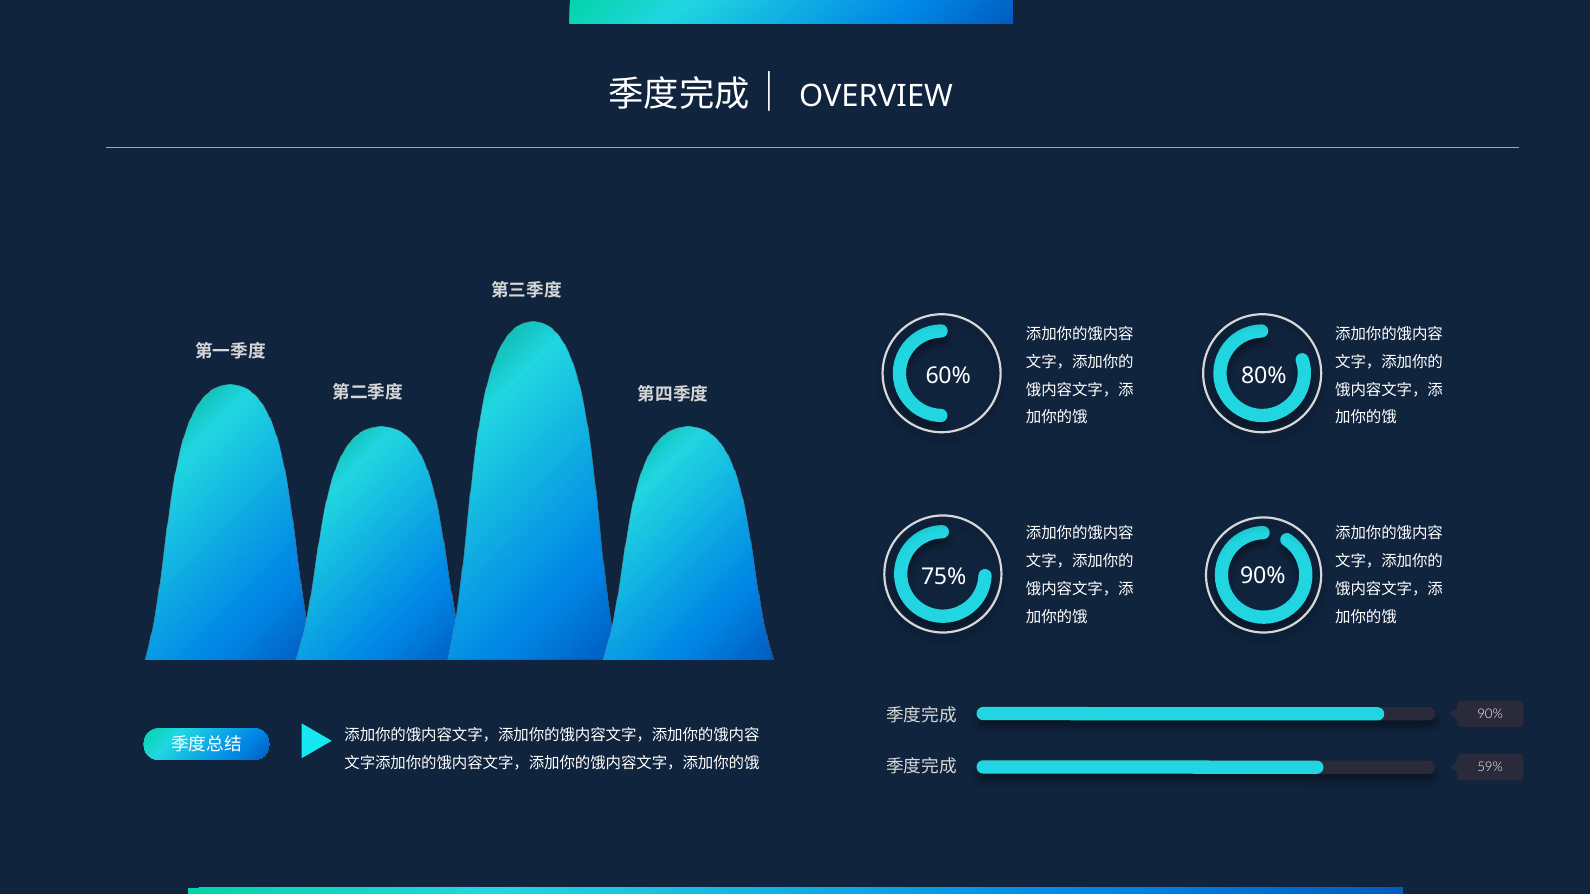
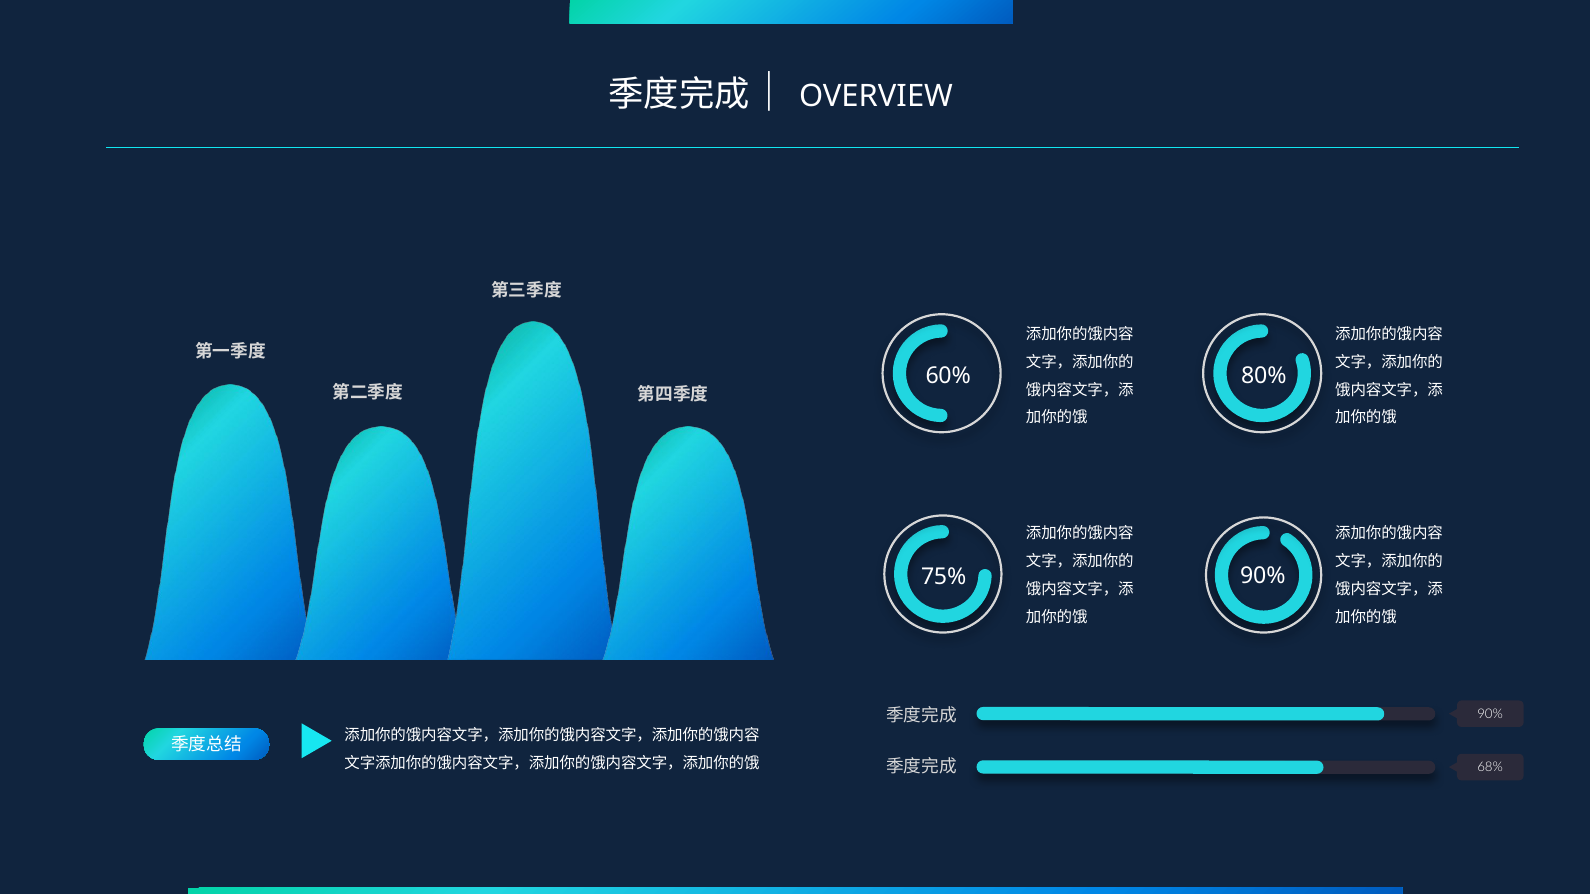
59%: 59% -> 68% (1490, 768)
